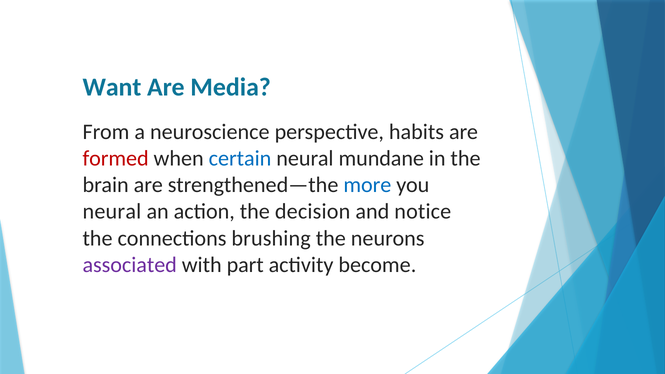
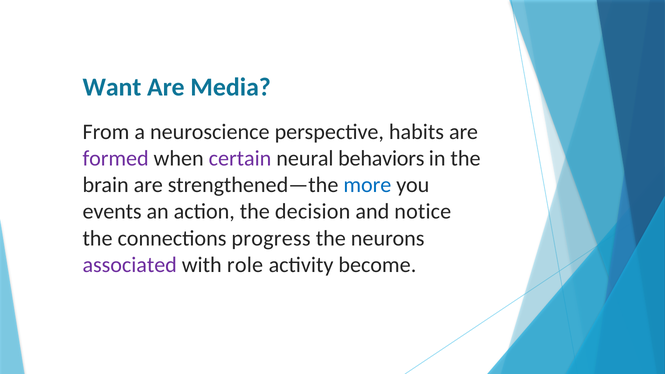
formed colour: red -> purple (116, 158)
certain colour: blue -> purple (240, 158)
mundane: mundane -> behaviors (381, 158)
neural: neural -> events (112, 212)
brushing: brushing -> progress (271, 238)
part: part -> role (245, 265)
